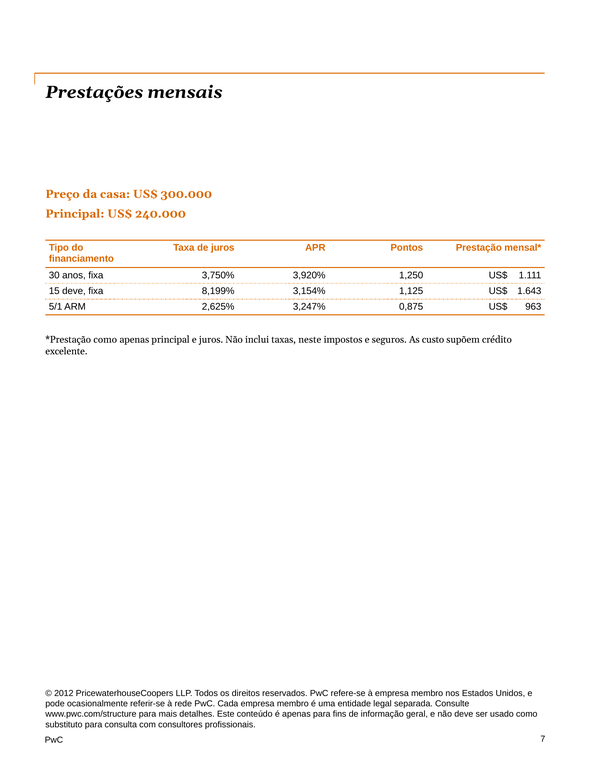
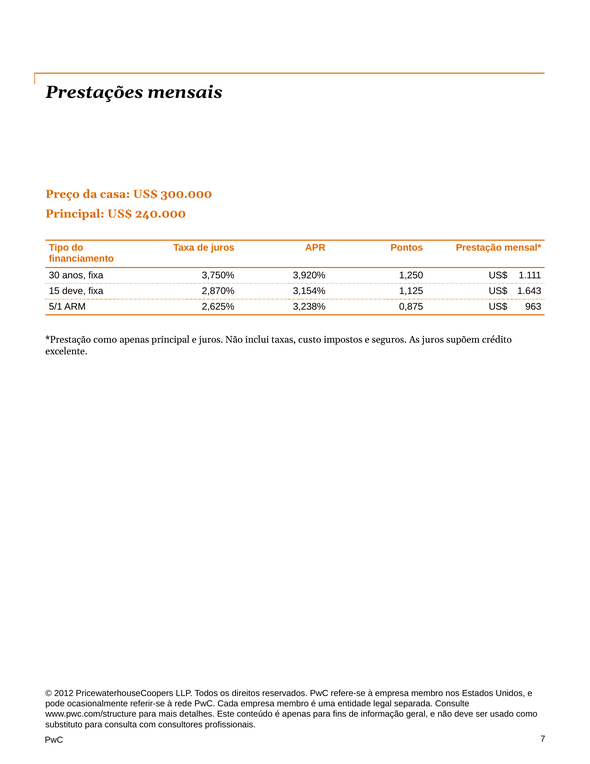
8,199%: 8,199% -> 2,870% (218, 291)
3,247%: 3,247% -> 3,238% (309, 307)
neste: neste -> custo (310, 339)
As custo: custo -> juros (433, 339)
